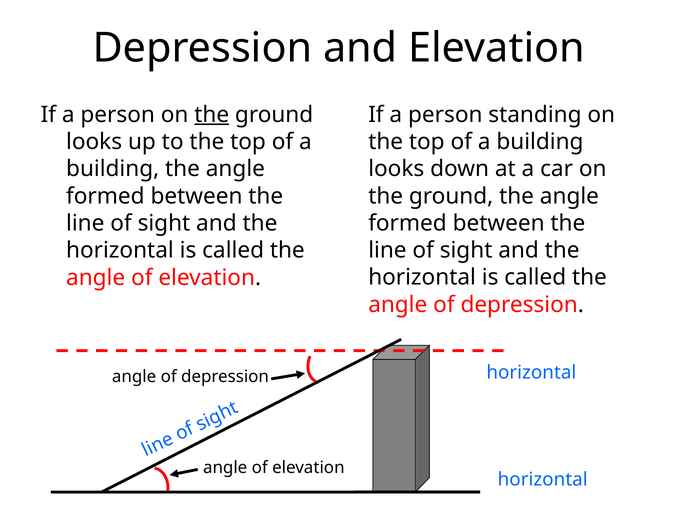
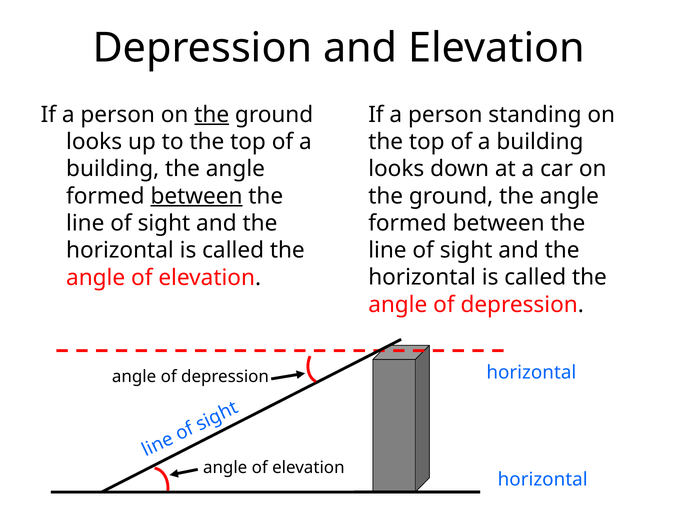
between underline: none -> present (197, 196)
